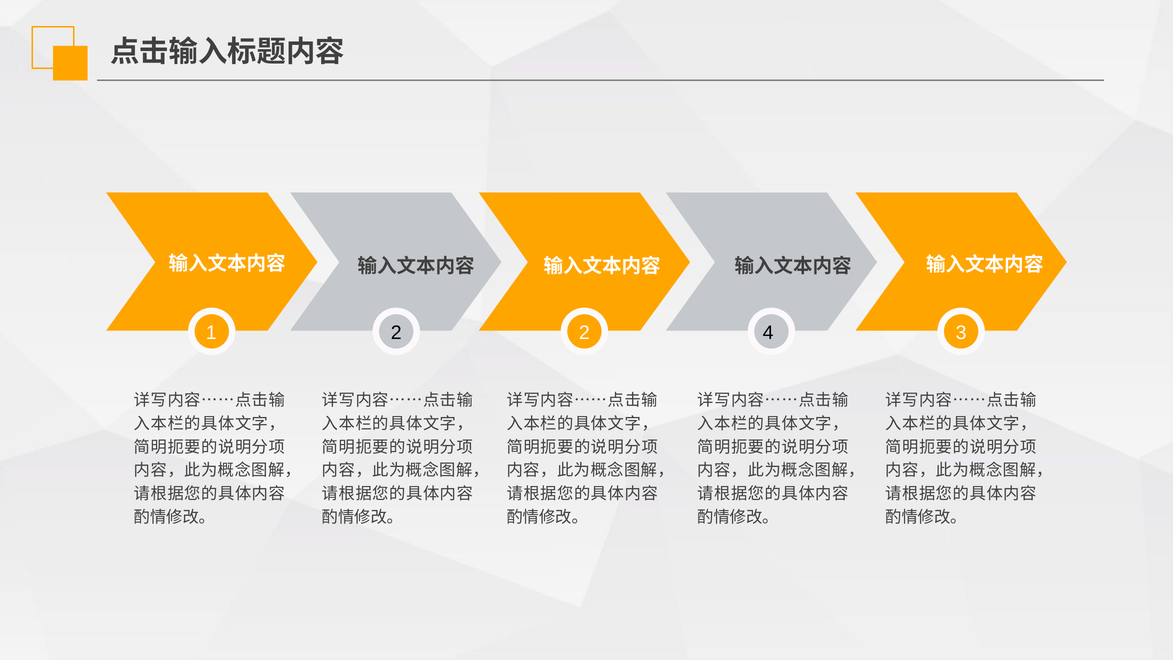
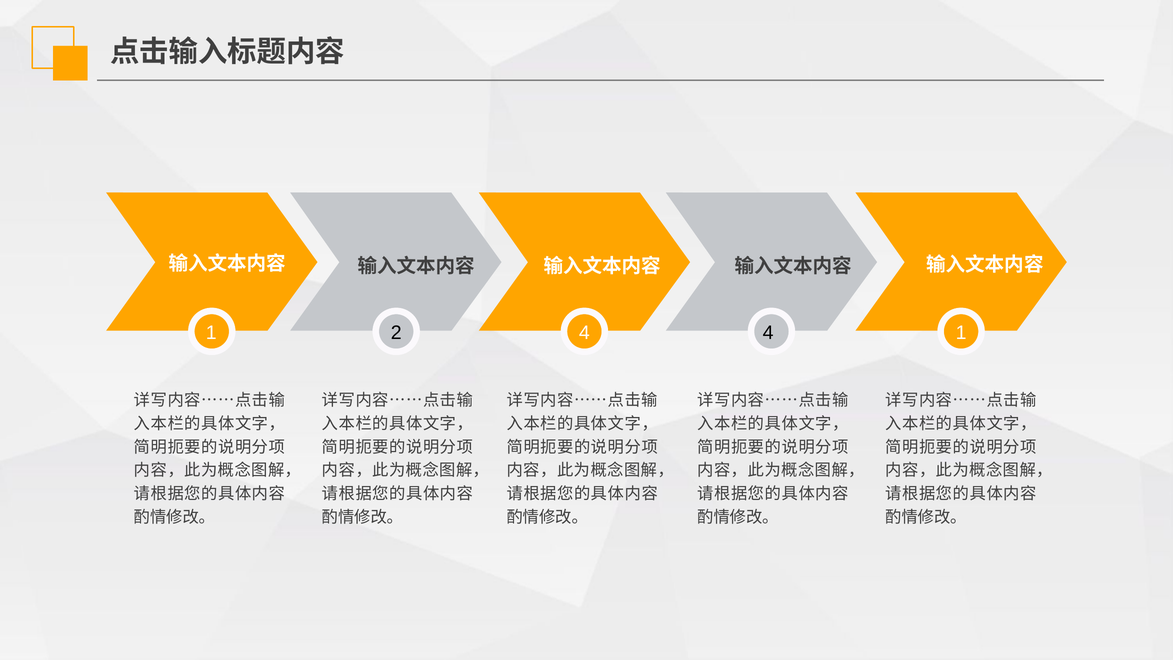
2 2: 2 -> 4 (584, 333)
4 3: 3 -> 1 (961, 333)
